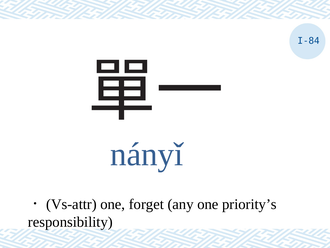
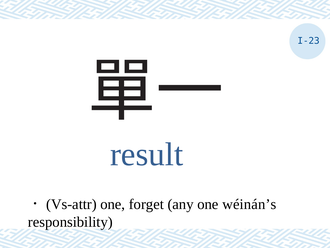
I-84: I-84 -> I-23 (309, 41)
nányǐ: nányǐ -> result (147, 154)
priority’s: priority’s -> wéinán’s (249, 204)
